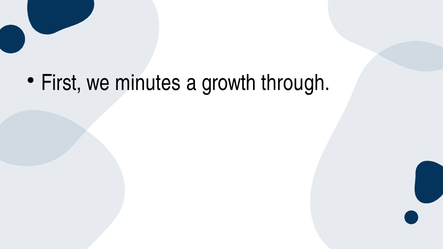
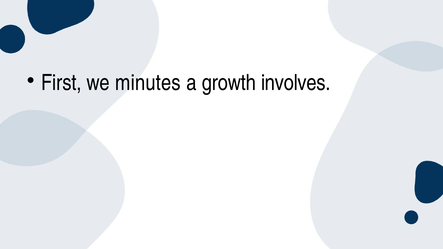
through: through -> involves (296, 83)
